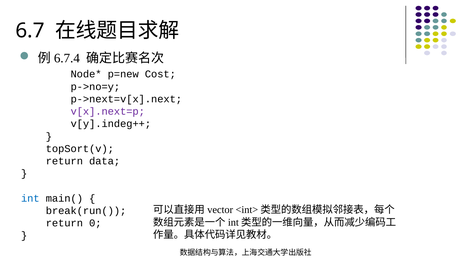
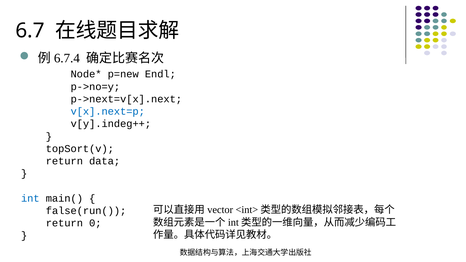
Cost: Cost -> Endl (160, 74)
v[x].next=p colour: purple -> blue (108, 111)
break(run(: break(run( -> false(run( (86, 211)
